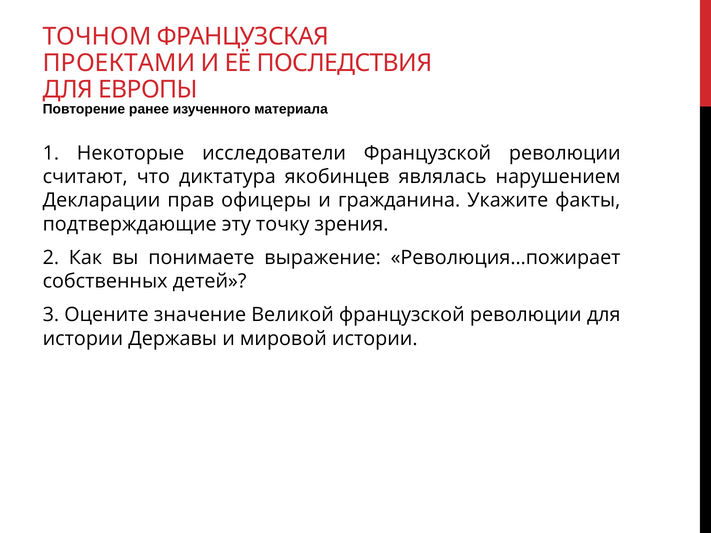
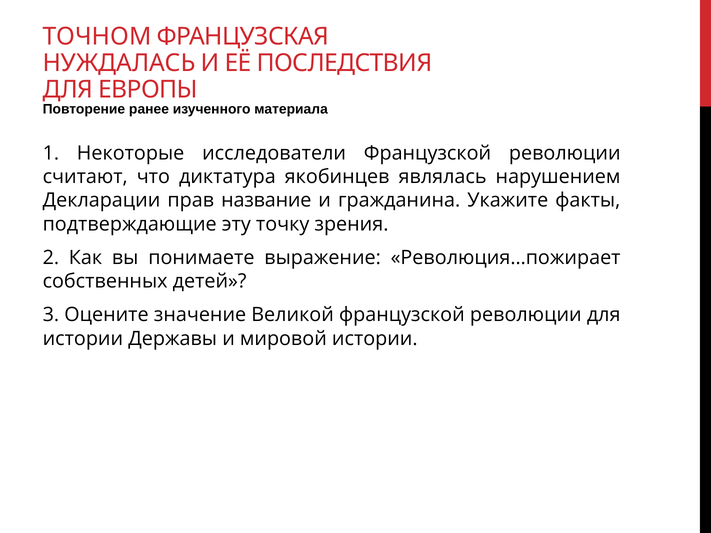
ПРОЕКТАМИ: ПРОЕКТАМИ -> НУЖДАЛАСЬ (119, 63)
офицеры: офицеры -> название (266, 200)
